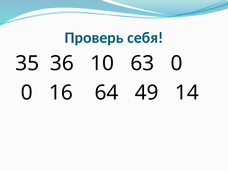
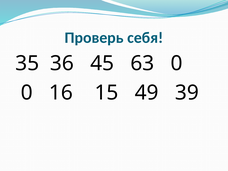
10: 10 -> 45 (102, 63)
64: 64 -> 15 (106, 93)
14: 14 -> 39 (187, 93)
